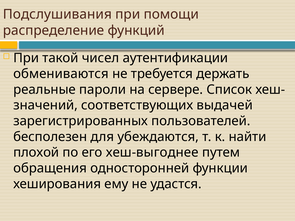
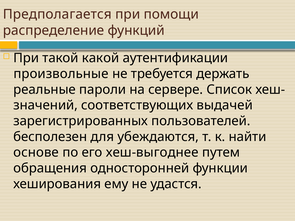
Подслушивания: Подслушивания -> Предполагается (57, 14)
чисел: чисел -> какой (101, 58)
обмениваются: обмениваются -> произвольные (61, 74)
плохой: плохой -> основе (36, 153)
